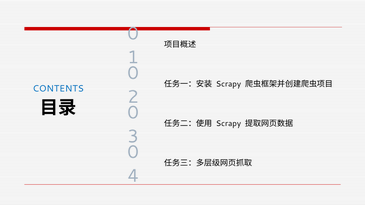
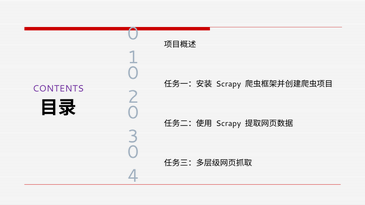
CONTENTS colour: blue -> purple (58, 89)
